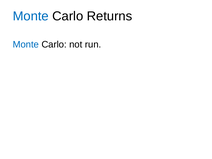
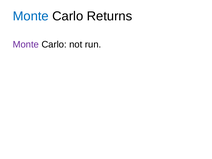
Monte colour: blue -> purple (26, 44)
